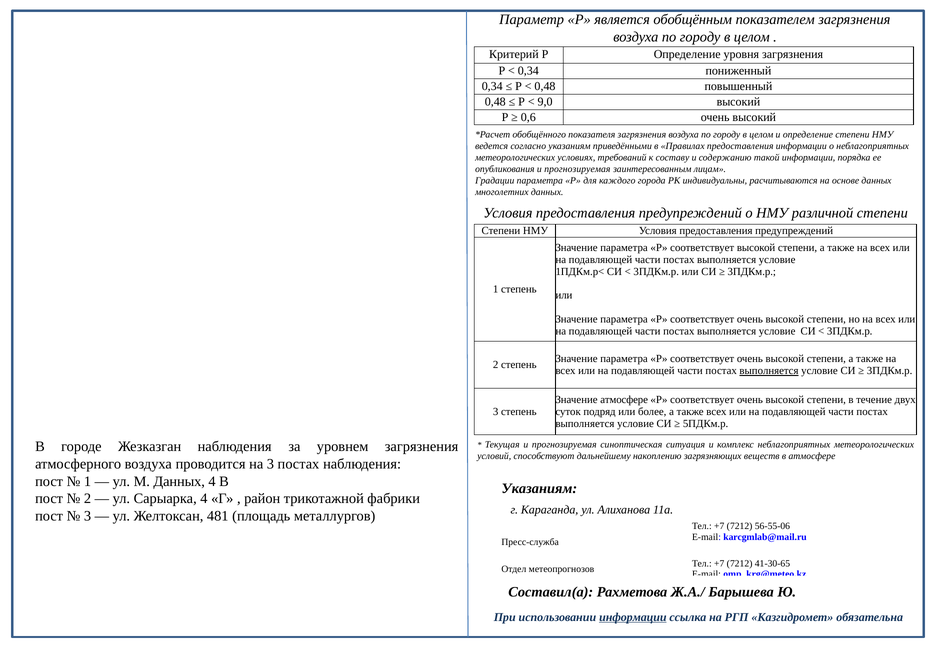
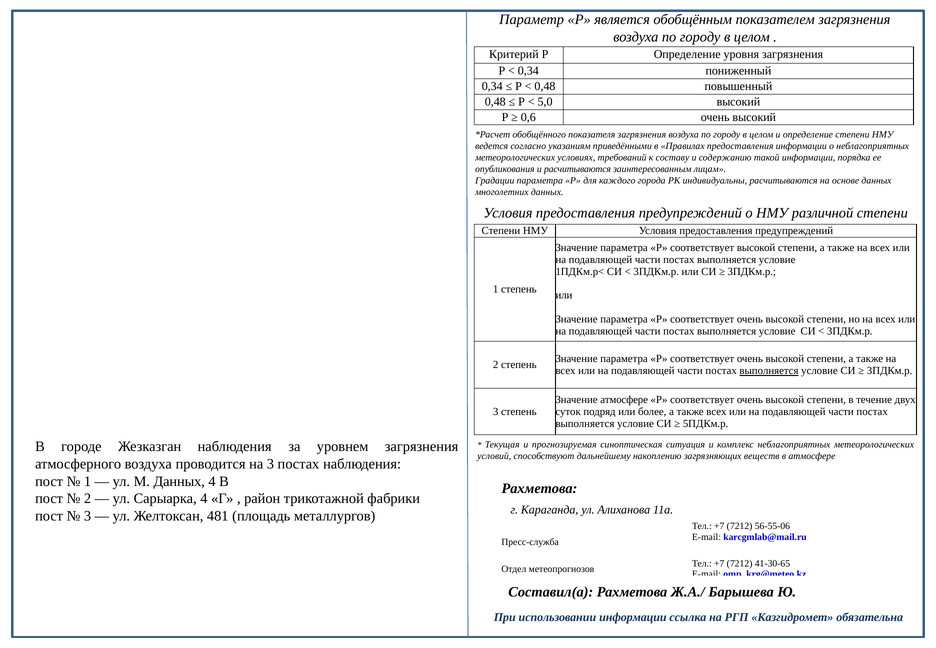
9,0: 9,0 -> 5,0 (545, 102)
опубликования и прогнозируемая: прогнозируемая -> расчитываются (577, 169)
Указаниям: Указаниям -> Рахметова (539, 489)
информации underline: present -> none (633, 617)
